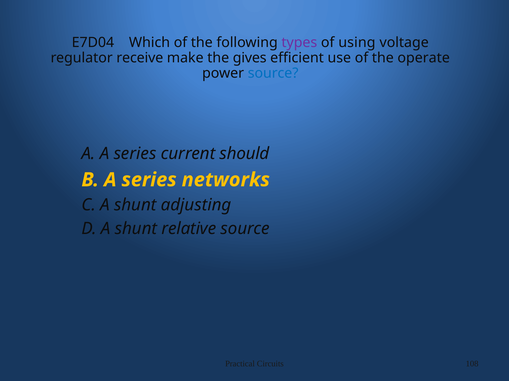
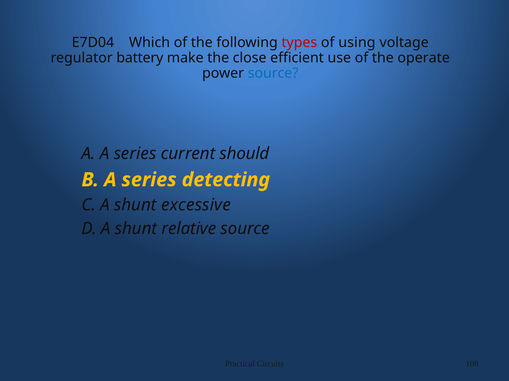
types colour: purple -> red (299, 43)
receive: receive -> battery (140, 58)
gives: gives -> close (250, 58)
networks: networks -> detecting (226, 180)
adjusting: adjusting -> excessive (196, 205)
